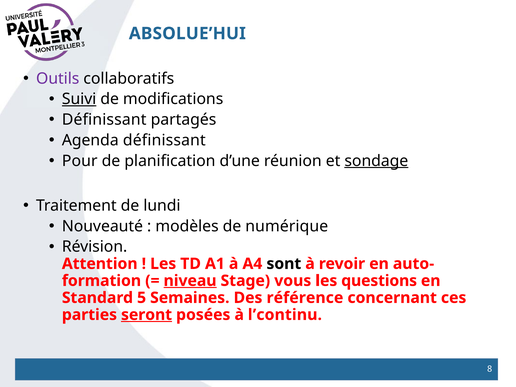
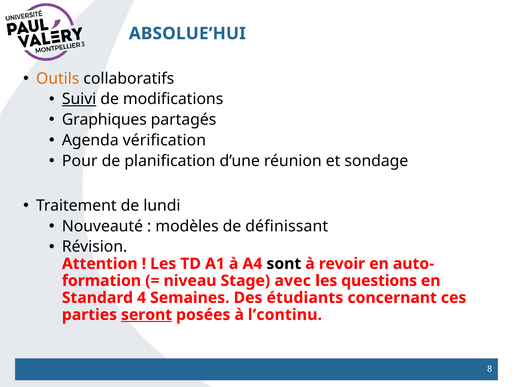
Outils colour: purple -> orange (58, 78)
Définissant: Définissant -> Graphiques (104, 120)
Agenda définissant: définissant -> vérification (164, 140)
sondage underline: present -> none (376, 161)
numérique: numérique -> définissant (287, 226)
niveau underline: present -> none (190, 281)
vous: vous -> avec (293, 281)
5: 5 -> 4 (142, 298)
référence: référence -> étudiants (305, 298)
